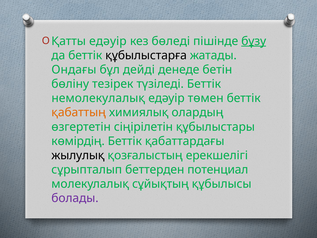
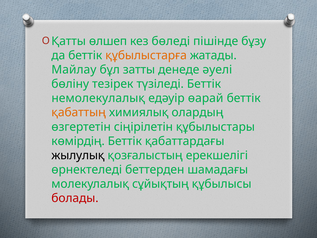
едәуір: едәуір -> өлшеп (108, 41)
бұзу underline: present -> none (254, 41)
құбылыстарға colour: black -> orange (146, 55)
Ондағы: Ондағы -> Майлау (74, 70)
дейді: дейді -> затты (139, 70)
бетін: бетін -> әуелі (217, 70)
төмен: төмен -> өарай (206, 98)
сұрыпталып: сұрыпталып -> өрнектеледі (87, 170)
потенциал: потенциал -> шамадағы (218, 170)
болады colour: purple -> red (75, 198)
